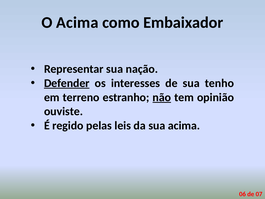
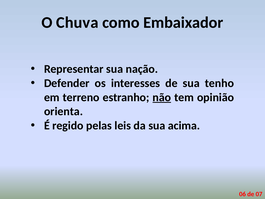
O Acima: Acima -> Chuva (77, 22)
Defender underline: present -> none (67, 83)
ouviste: ouviste -> orienta (64, 111)
